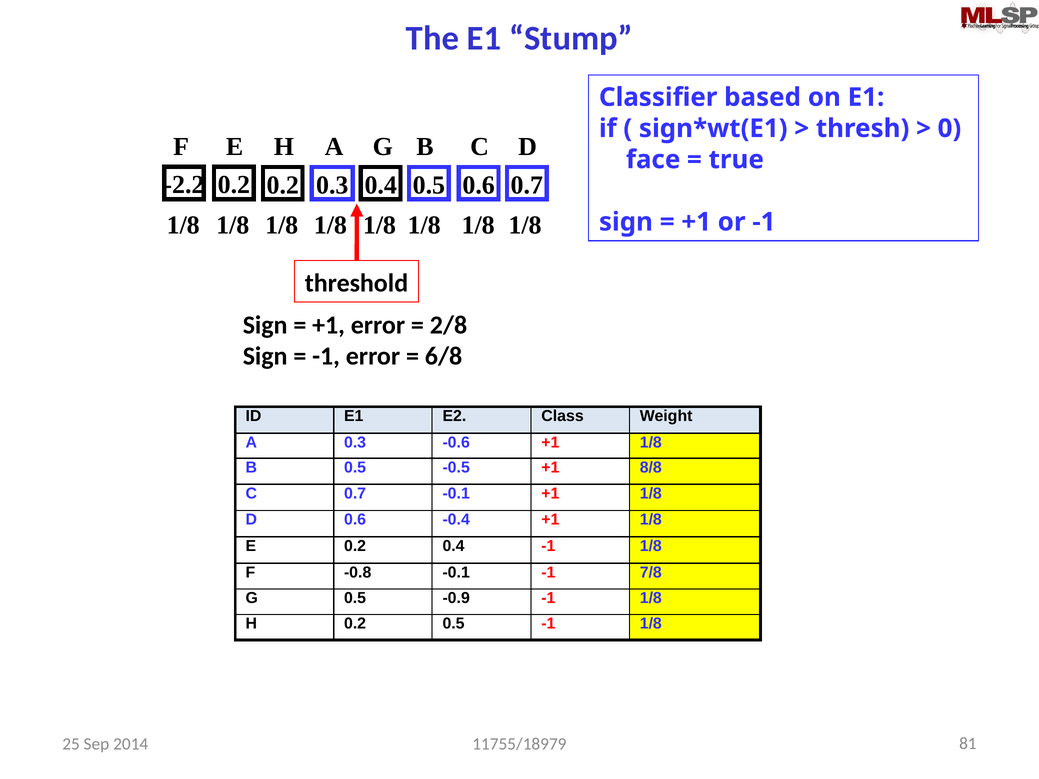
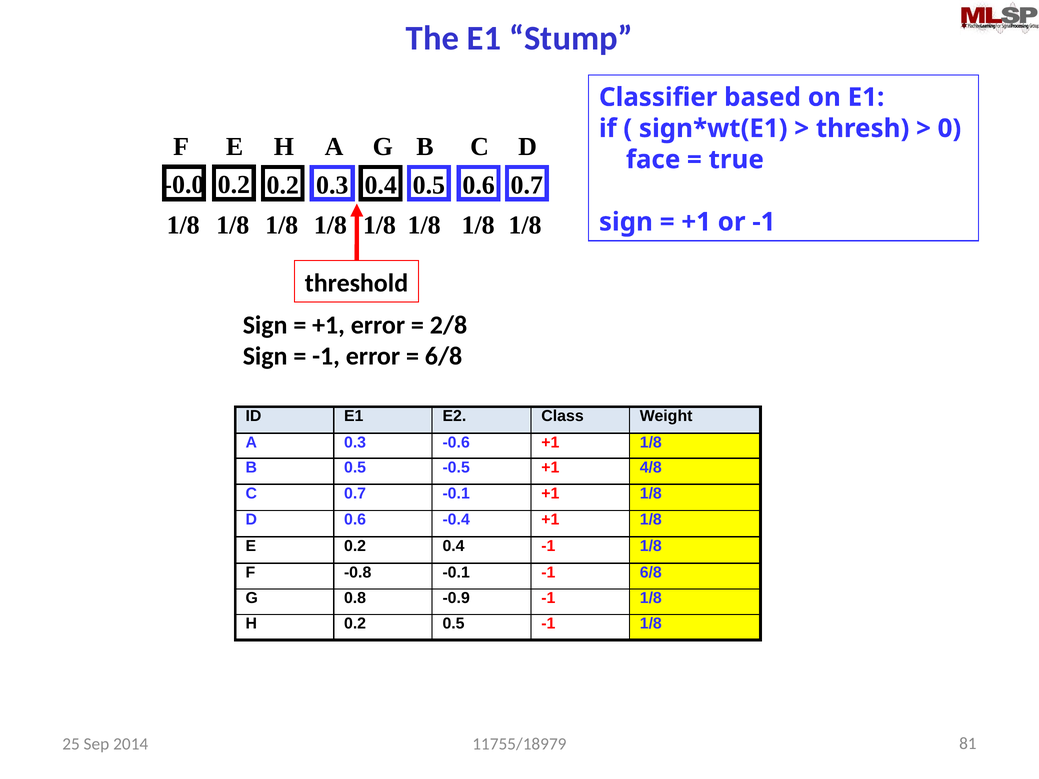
-2.2: -2.2 -> -0.0 (184, 185)
8/8: 8/8 -> 4/8 (651, 468)
-1 7/8: 7/8 -> 6/8 (651, 573)
G 0.5: 0.5 -> 0.8 (355, 598)
